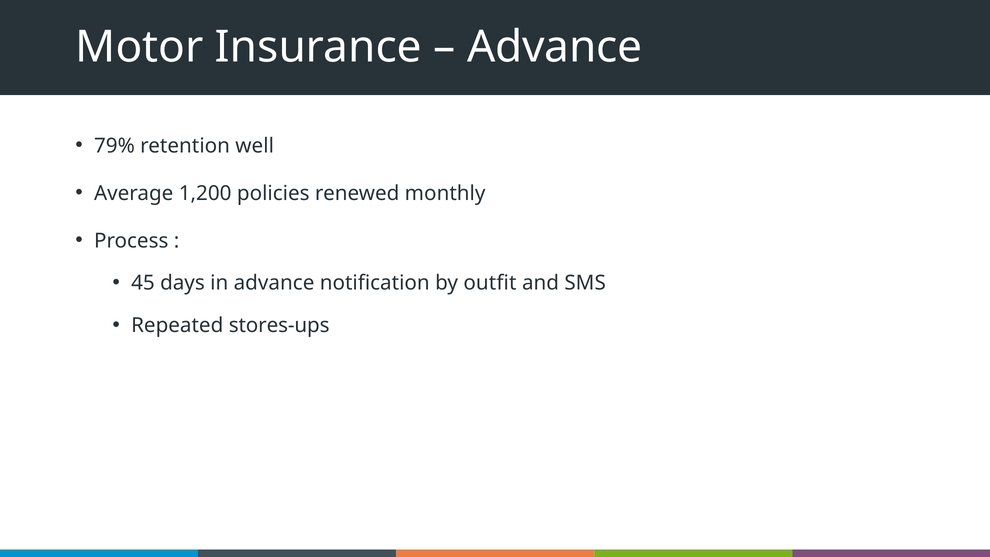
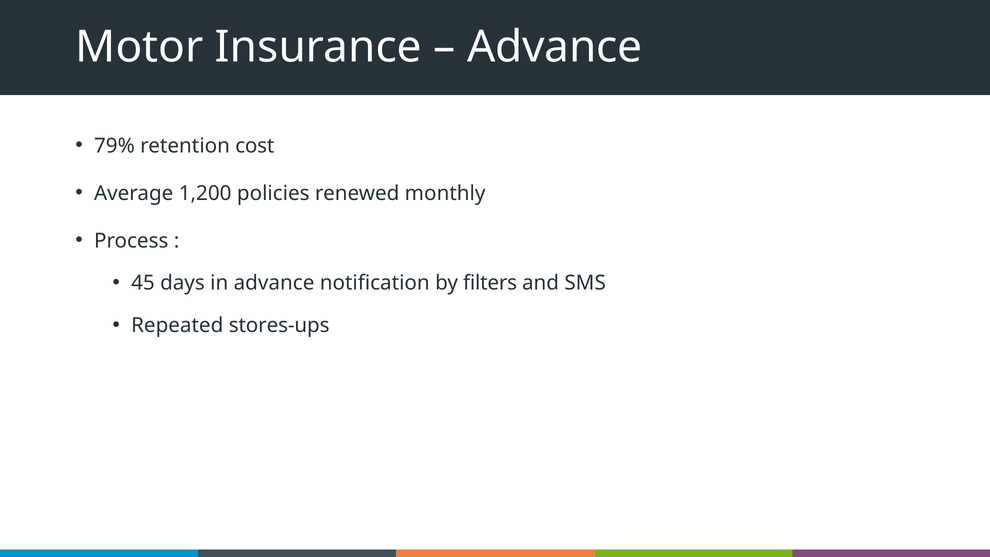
well: well -> cost (255, 146)
outfit: outfit -> filters (490, 283)
